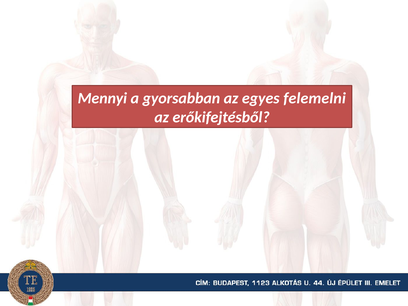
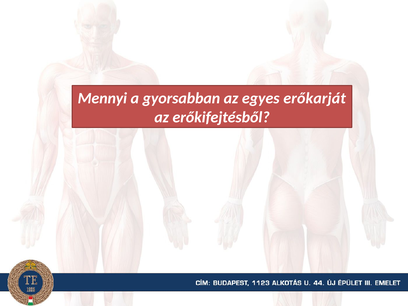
felemelni: felemelni -> erőkarját (315, 98)
